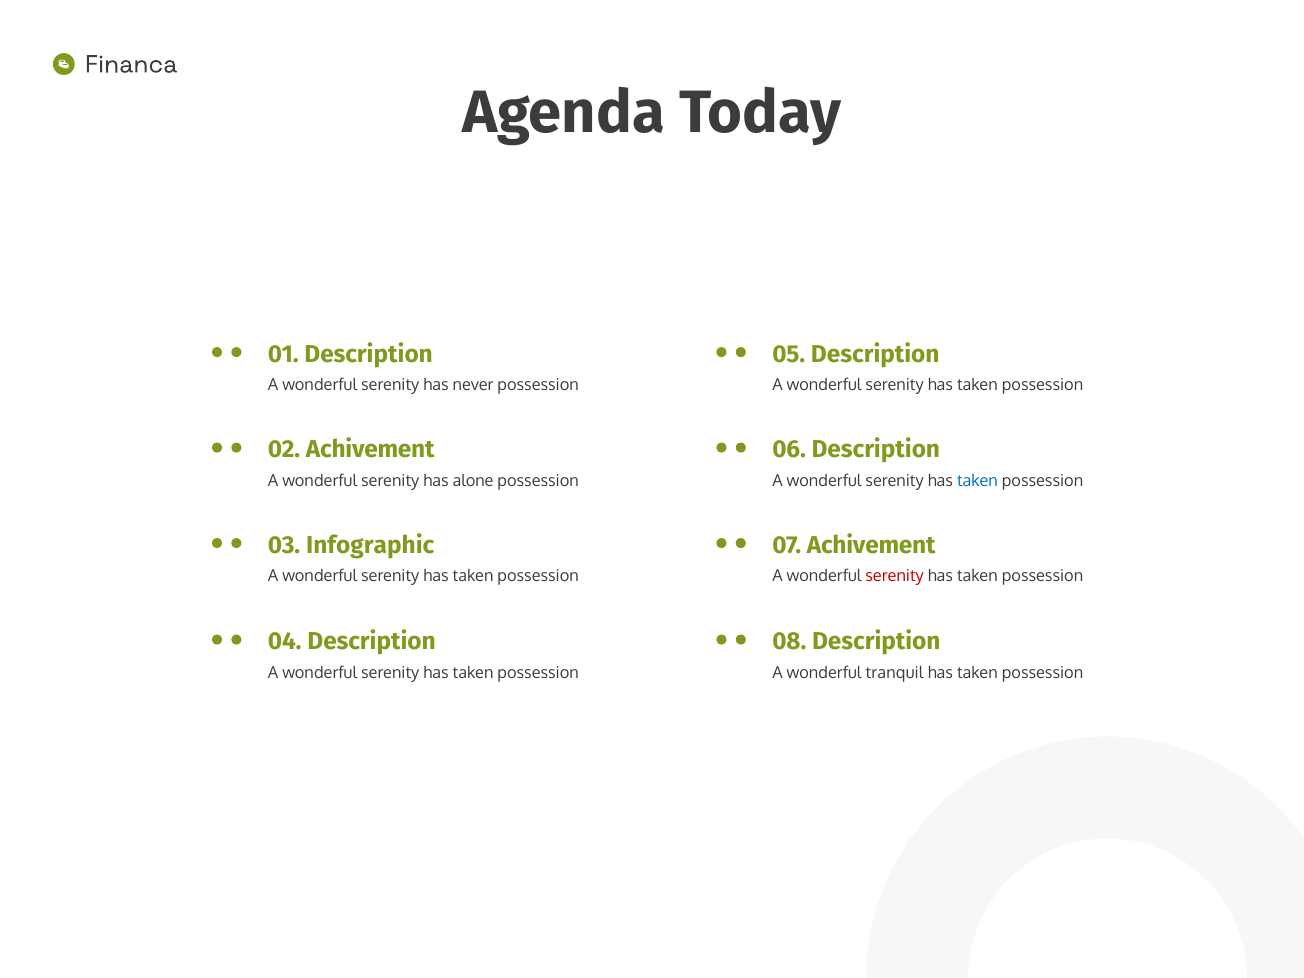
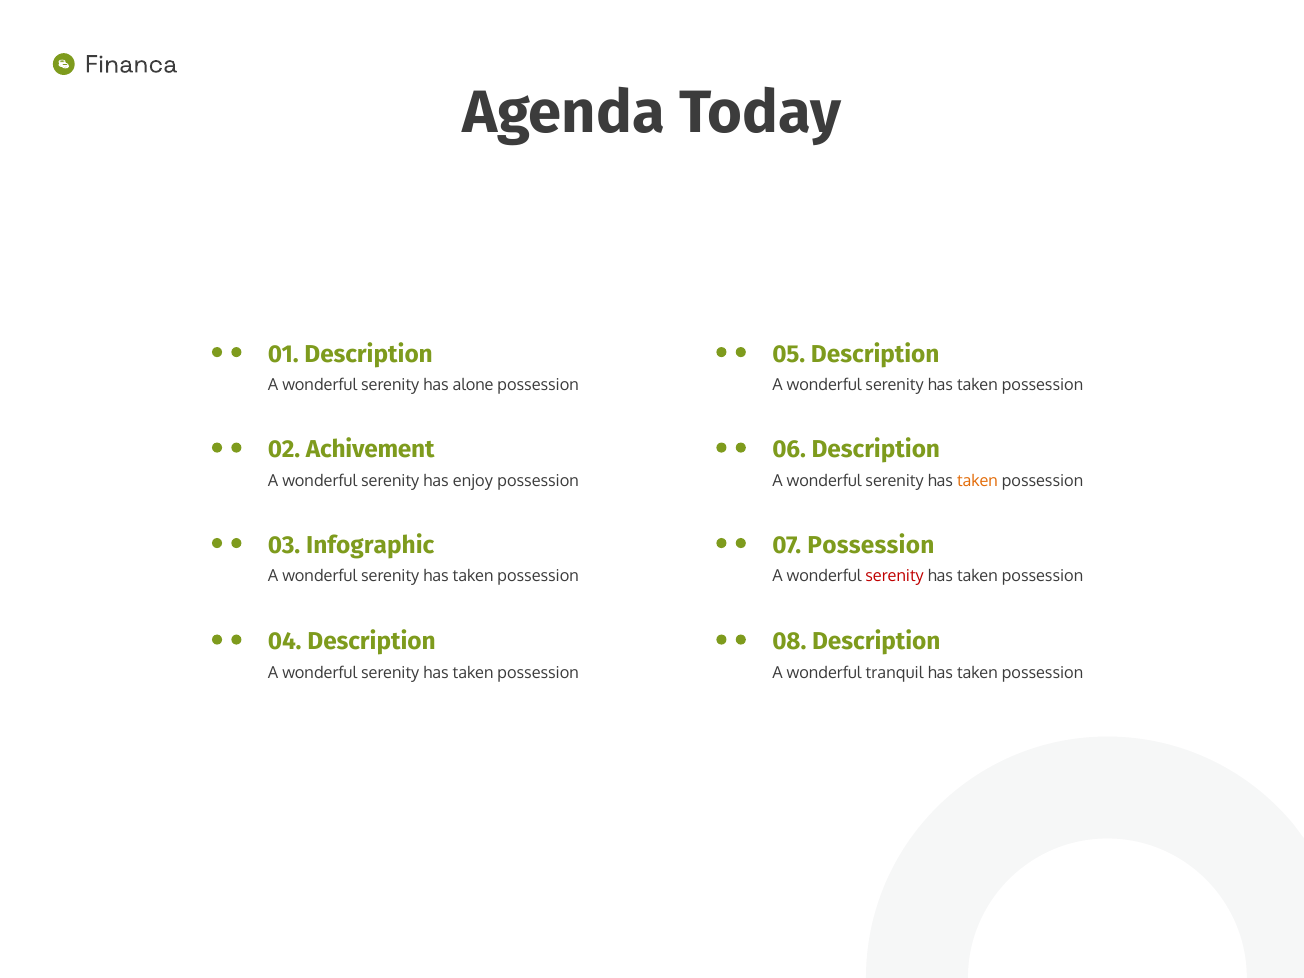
never: never -> alone (473, 385)
alone: alone -> enjoy (473, 481)
taken colour: blue -> orange (977, 481)
07 Achivement: Achivement -> Possession (871, 545)
